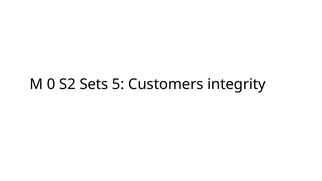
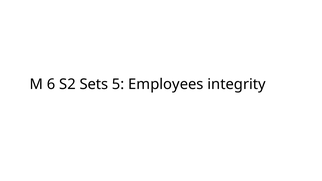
0: 0 -> 6 (51, 84)
Customers: Customers -> Employees (166, 84)
